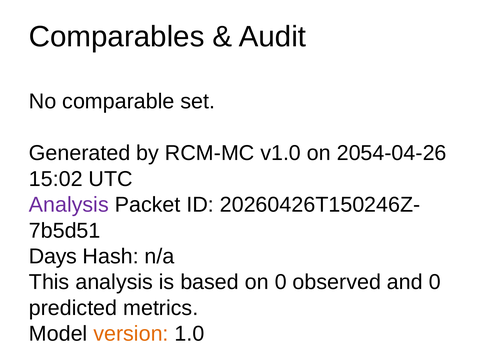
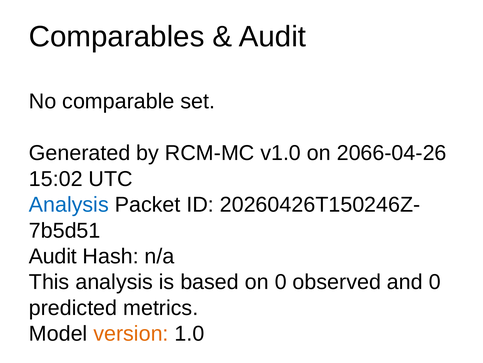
2054-04-26: 2054-04-26 -> 2066-04-26 (392, 153)
Analysis colour: purple -> blue (69, 204)
Days: Days -> Audit (53, 256)
